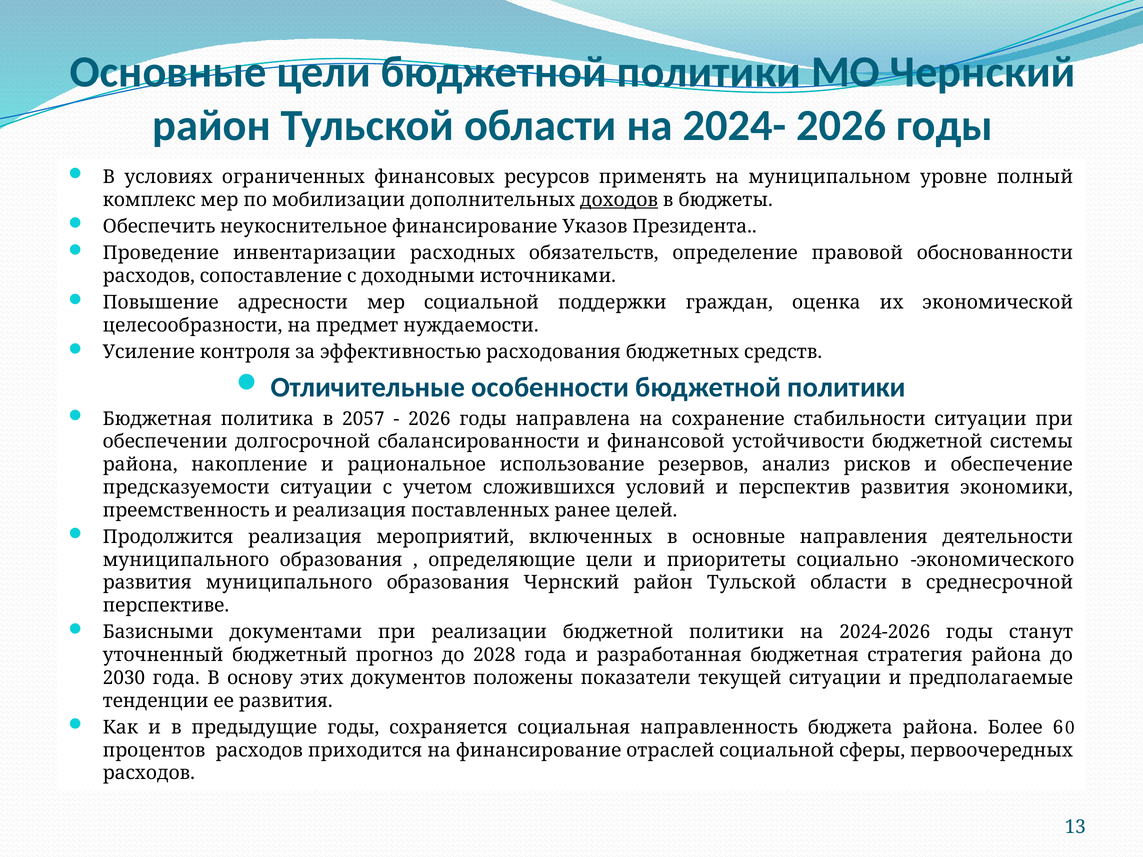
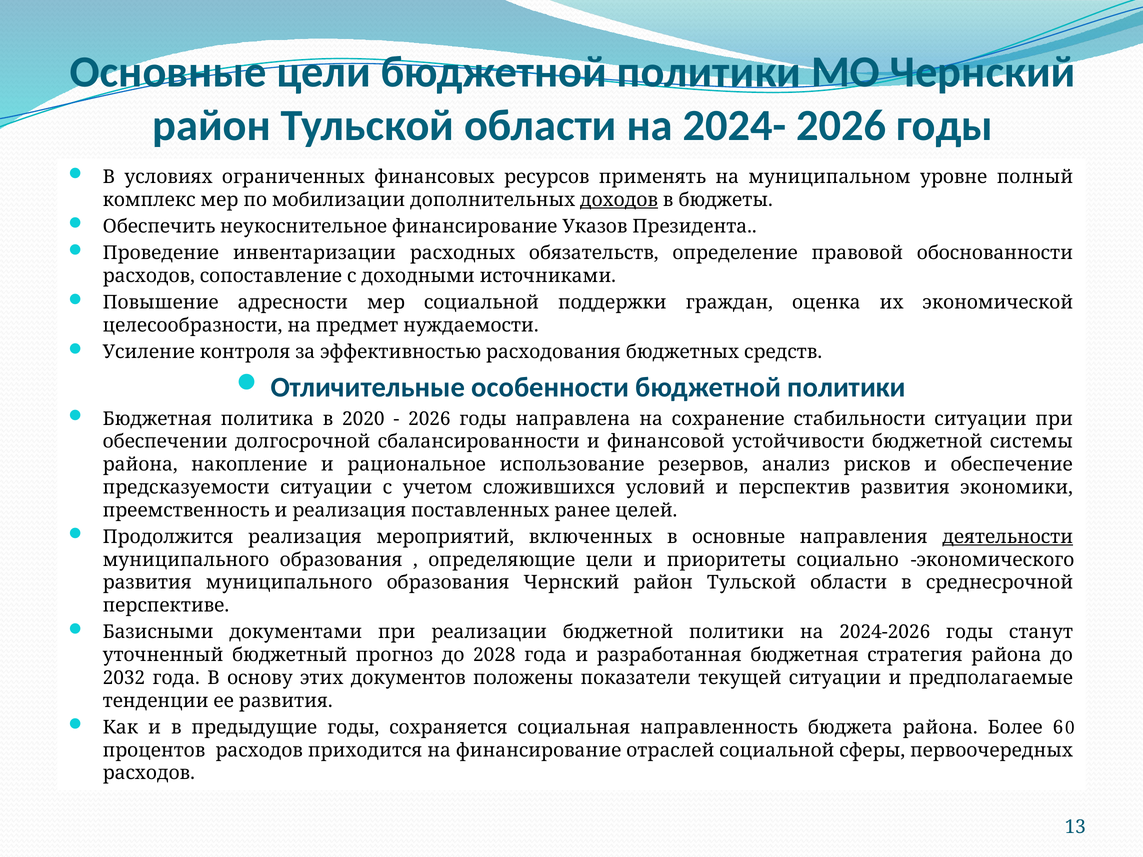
2057: 2057 -> 2020 (363, 419)
деятельности underline: none -> present (1008, 537)
2030: 2030 -> 2032 (124, 678)
